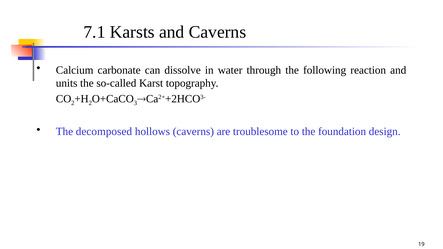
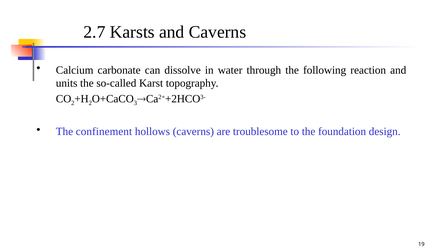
7.1: 7.1 -> 2.7 (95, 32)
decomposed: decomposed -> confinement (104, 132)
